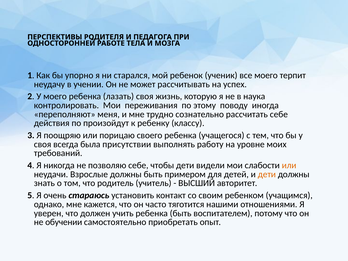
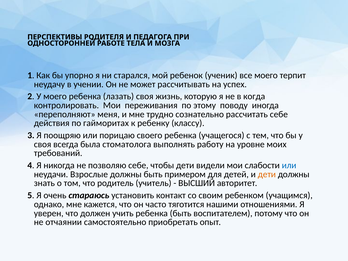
наука: наука -> когда (254, 96)
произойдут: произойдут -> гайморитах (106, 123)
присутствии: присутствии -> стоматолога (127, 144)
или colour: orange -> blue (289, 165)
обучении: обучении -> отчаянии (64, 222)
